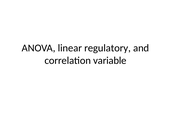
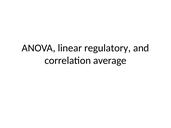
variable: variable -> average (110, 61)
